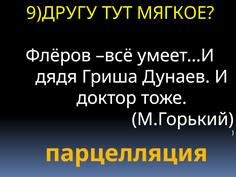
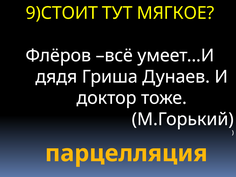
9)ДРУГУ: 9)ДРУГУ -> 9)СТОИТ (62, 13)
